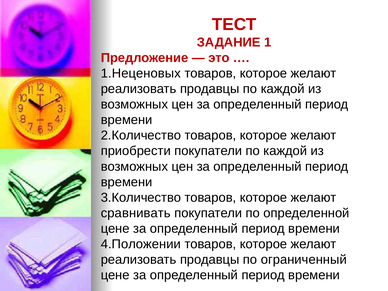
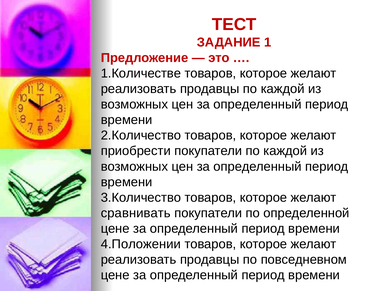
1.Неценовых: 1.Неценовых -> 1.Количестве (141, 73)
ограниченный: ограниченный -> повседневном (304, 260)
